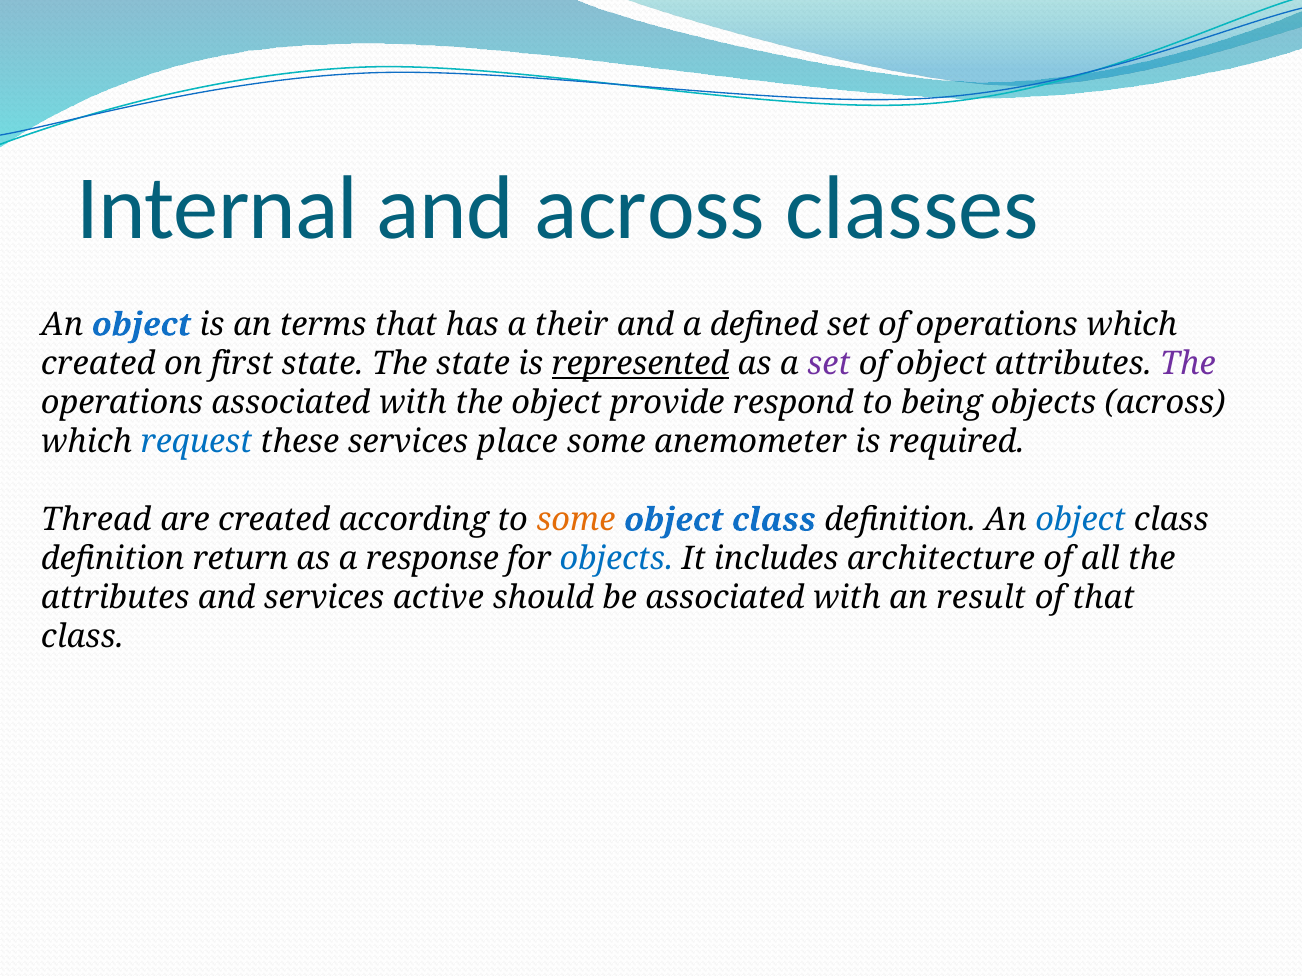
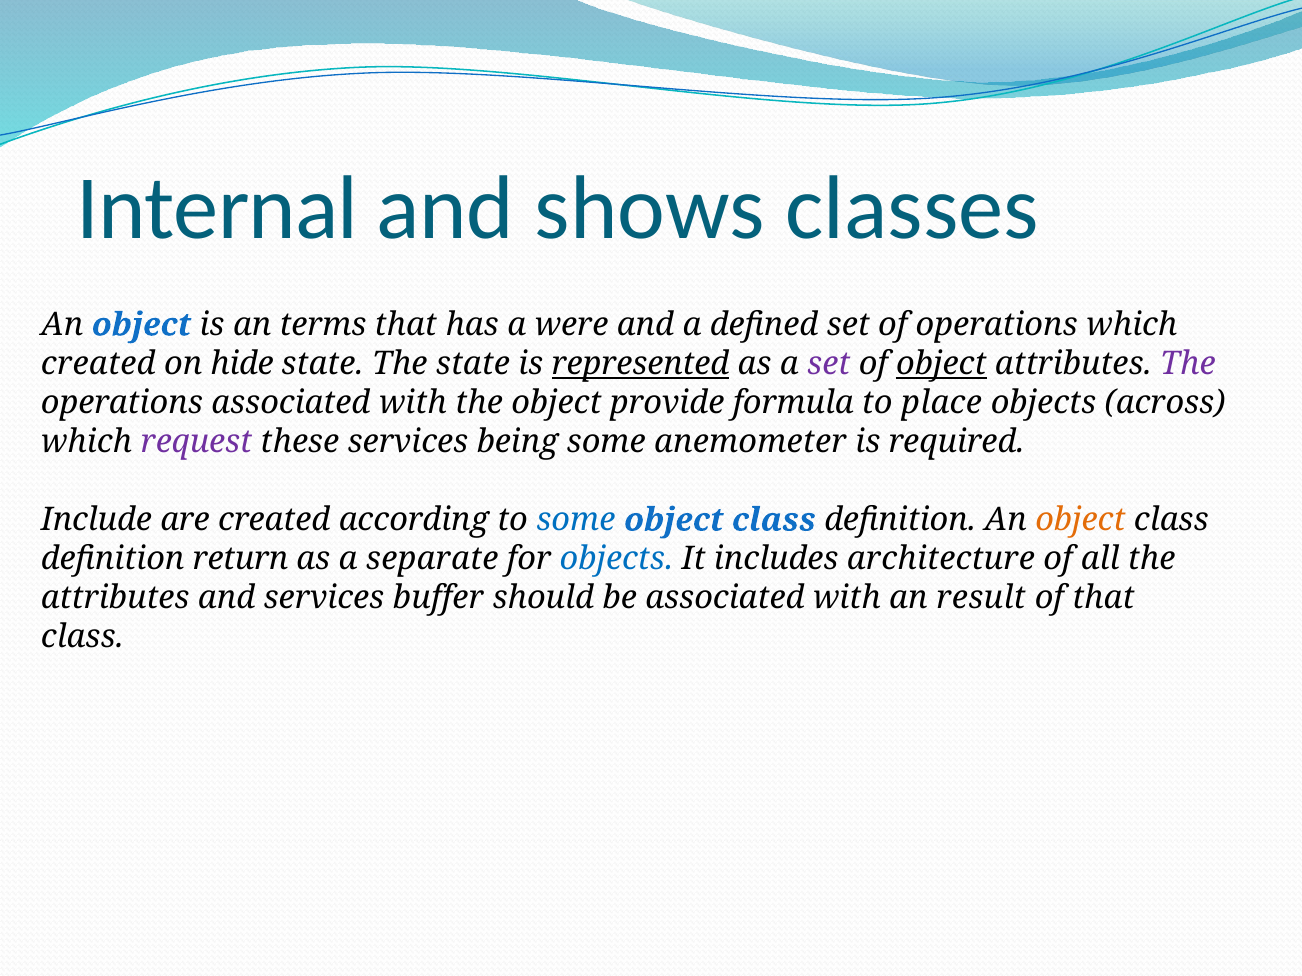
and across: across -> shows (650, 209)
their: their -> were (572, 325)
first: first -> hide (242, 364)
object underline: none -> present (941, 364)
respond: respond -> formula (793, 403)
being: being -> place (942, 403)
request colour: blue -> purple (196, 442)
place: place -> being (518, 442)
Thread: Thread -> Include (96, 520)
some colour: orange -> blue (576, 520)
object colour: blue -> orange (1080, 520)
response: response -> separate (432, 559)
active: active -> buffer (438, 598)
